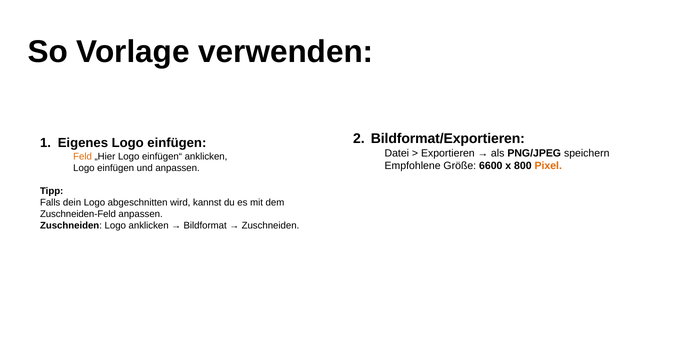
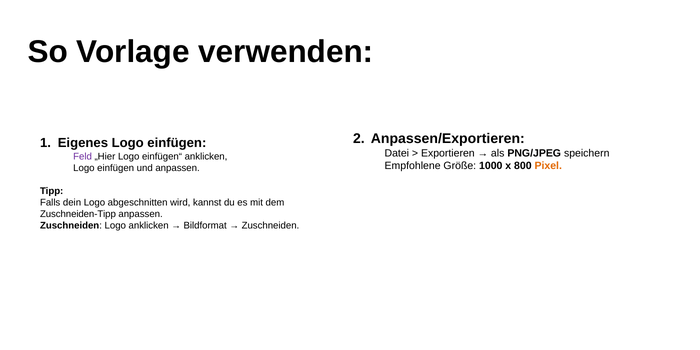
Bildformat/Exportieren: Bildformat/Exportieren -> Anpassen/Exportieren (448, 139)
Feld colour: orange -> purple (83, 157)
6600: 6600 -> 1000 (491, 166)
Zuschneiden-Feld: Zuschneiden-Feld -> Zuschneiden-Tipp (78, 214)
